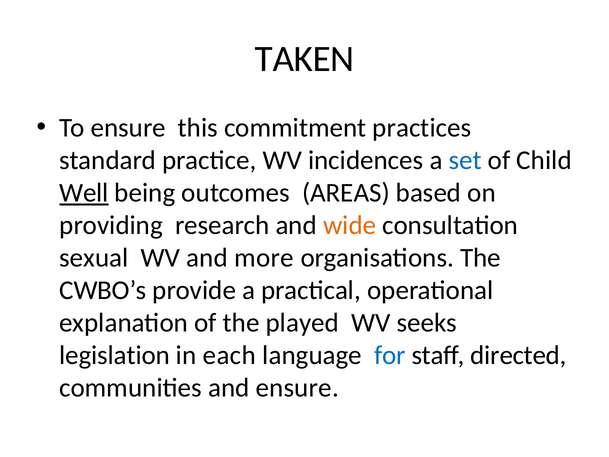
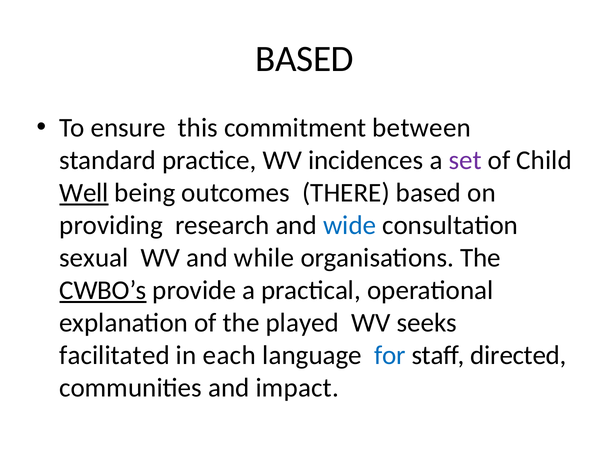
TAKEN: TAKEN -> BASED (305, 59)
practices: practices -> between (422, 128)
set colour: blue -> purple (465, 160)
AREAS: AREAS -> THERE (346, 193)
wide colour: orange -> blue (350, 225)
more: more -> while (264, 258)
CWBO’s underline: none -> present (103, 290)
legislation: legislation -> facilitated (115, 355)
and ensure: ensure -> impact (297, 388)
